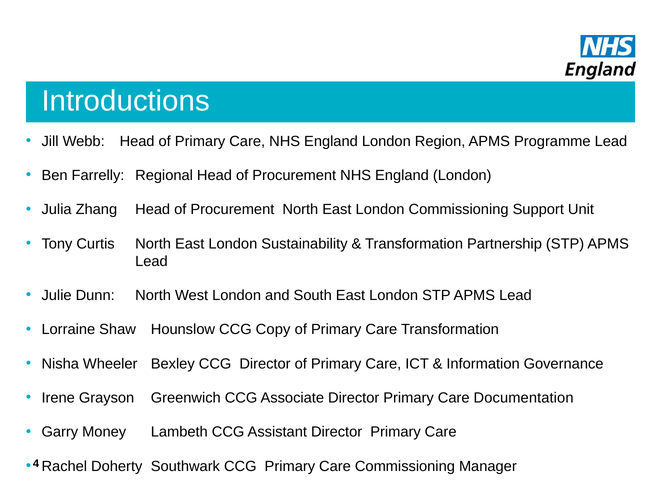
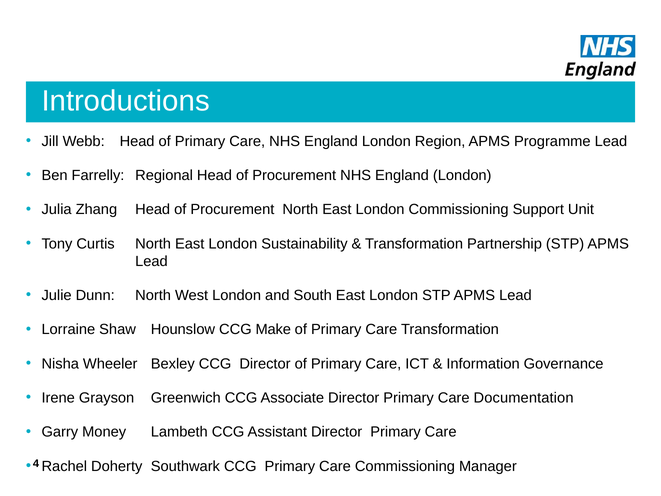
Copy: Copy -> Make (273, 329)
